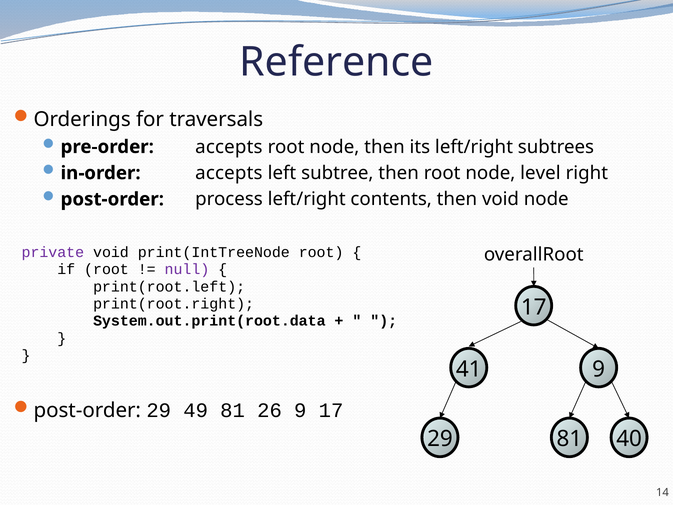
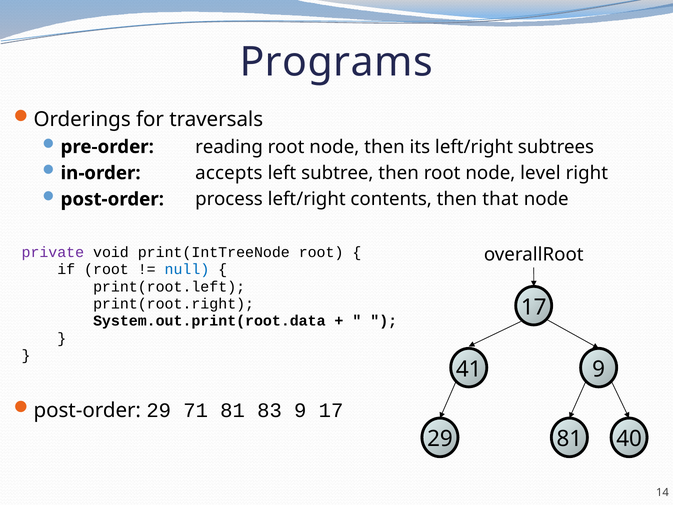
Reference: Reference -> Programs (336, 62)
pre-order accepts: accepts -> reading (229, 147)
then void: void -> that (500, 199)
null colour: purple -> blue (187, 269)
49: 49 -> 71 (196, 410)
26: 26 -> 83 (270, 410)
